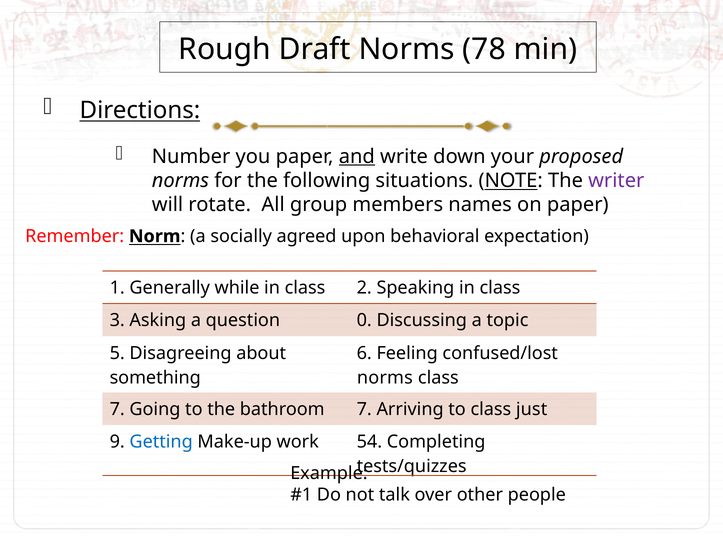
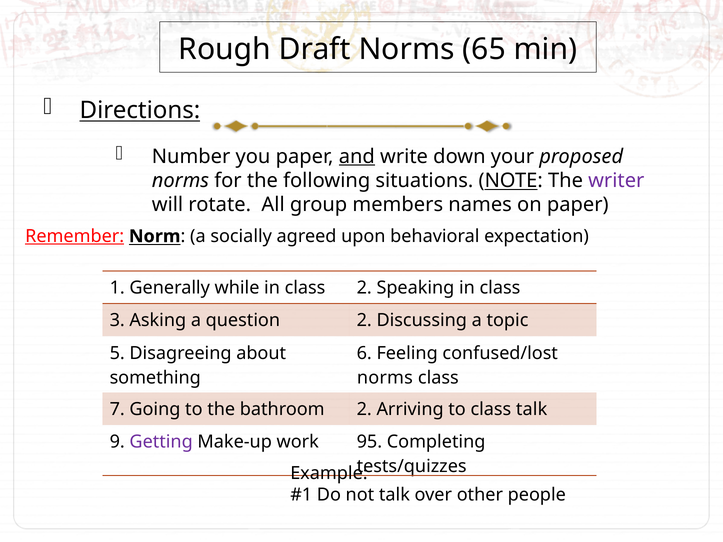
78: 78 -> 65 (484, 49)
Remember underline: none -> present (75, 236)
question 0: 0 -> 2 (364, 321)
bathroom 7: 7 -> 2 (364, 410)
class just: just -> talk (532, 410)
Getting colour: blue -> purple (161, 442)
54: 54 -> 95 (369, 442)
